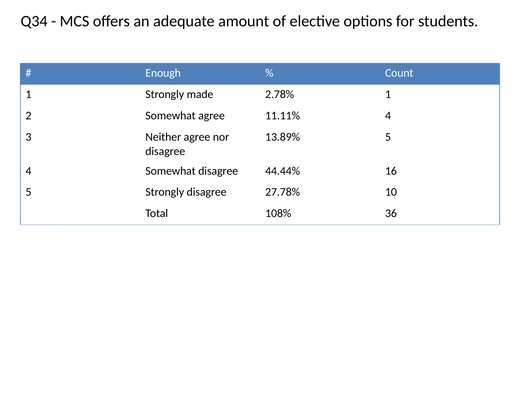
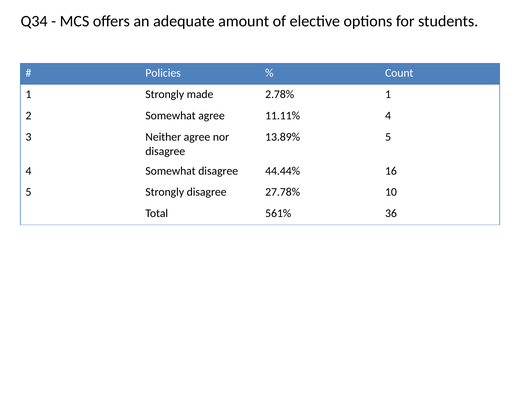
Enough: Enough -> Policies (163, 73)
108%: 108% -> 561% (278, 213)
